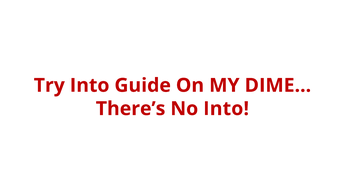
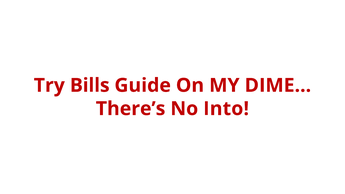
Try Into: Into -> Bills (90, 85)
